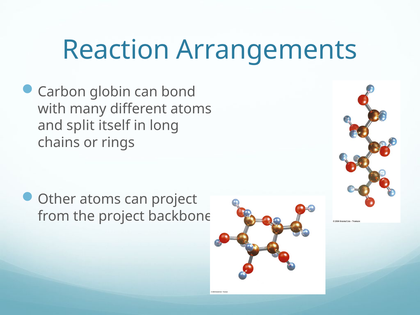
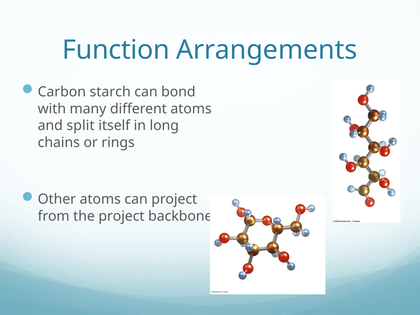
Reaction: Reaction -> Function (116, 50)
globin: globin -> starch (110, 92)
